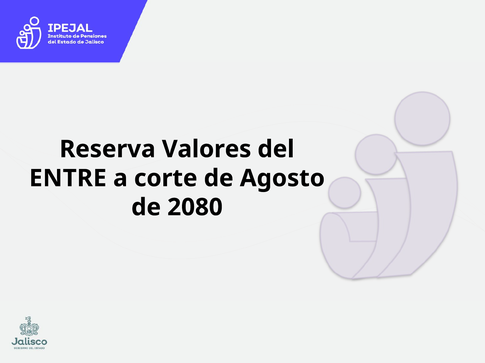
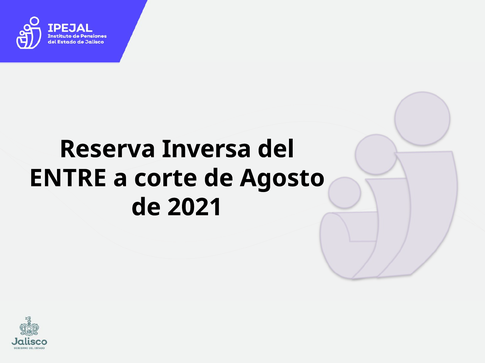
Valores: Valores -> Inversa (207, 149)
2080: 2080 -> 2021 (195, 208)
